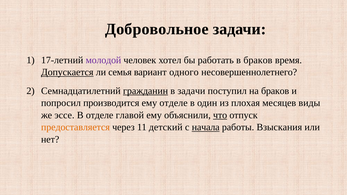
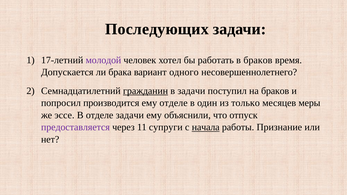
Добровольное: Добровольное -> Последующих (157, 29)
Допускается underline: present -> none (67, 72)
семья: семья -> брака (120, 72)
плохая: плохая -> только (245, 103)
виды: виды -> меры (309, 103)
отделе главой: главой -> задачи (130, 115)
что underline: present -> none (220, 115)
предоставляется colour: orange -> purple (75, 127)
детский: детский -> супруги (166, 127)
Взыскания: Взыскания -> Признание (279, 127)
